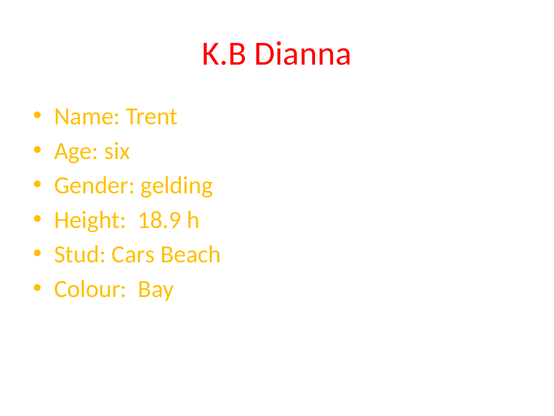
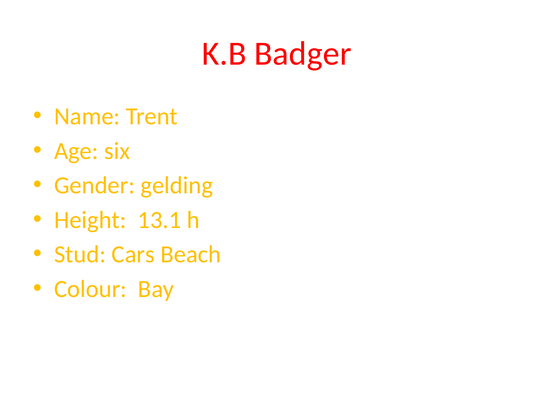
Dianna: Dianna -> Badger (303, 54)
18.9: 18.9 -> 13.1 (159, 220)
